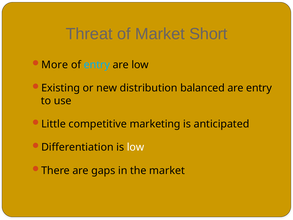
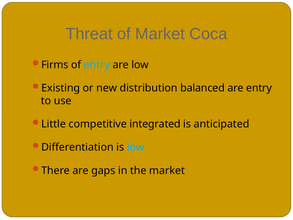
Short: Short -> Coca (208, 34)
More: More -> Firms (55, 65)
marketing: marketing -> integrated (155, 124)
low colour: white -> light blue (136, 147)
